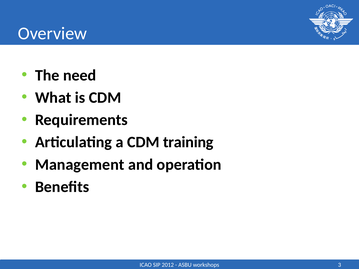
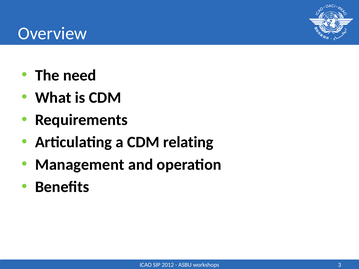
training: training -> relating (188, 142)
